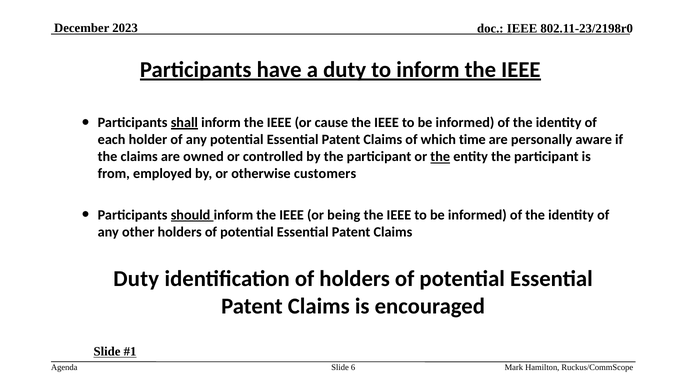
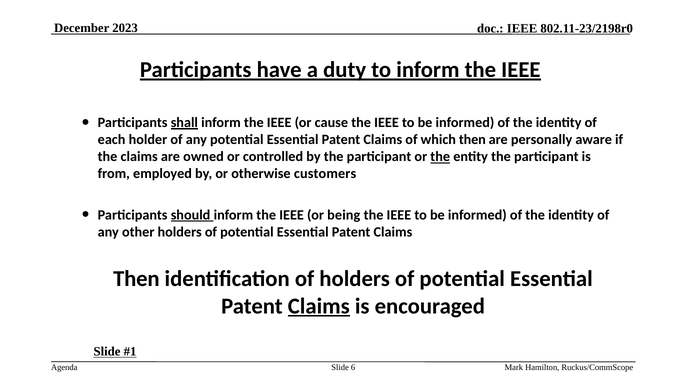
which time: time -> then (472, 140)
Duty: Duty -> Then (136, 279)
Claims underline: none -> present (319, 306)
